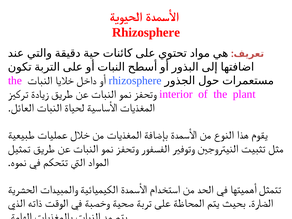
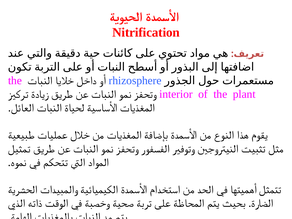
Rhizosphere: Rhizosphere -> Nitrification (146, 32)
